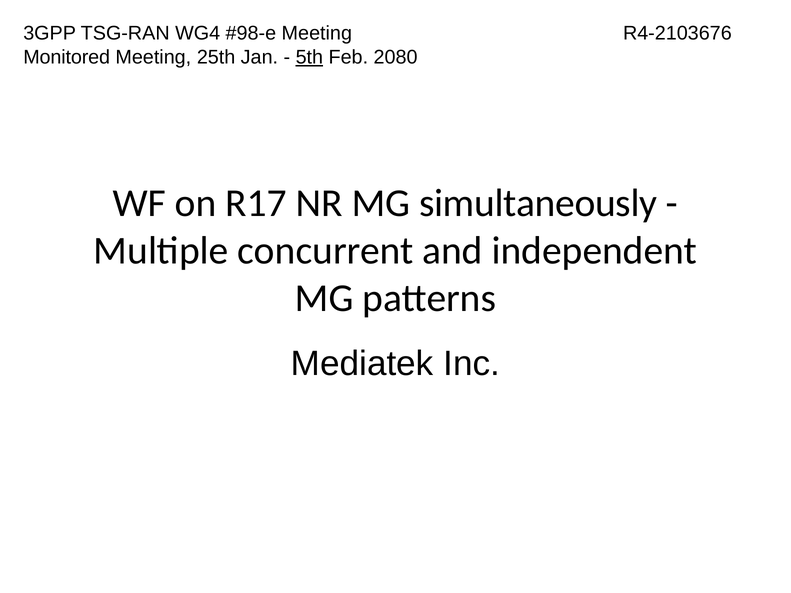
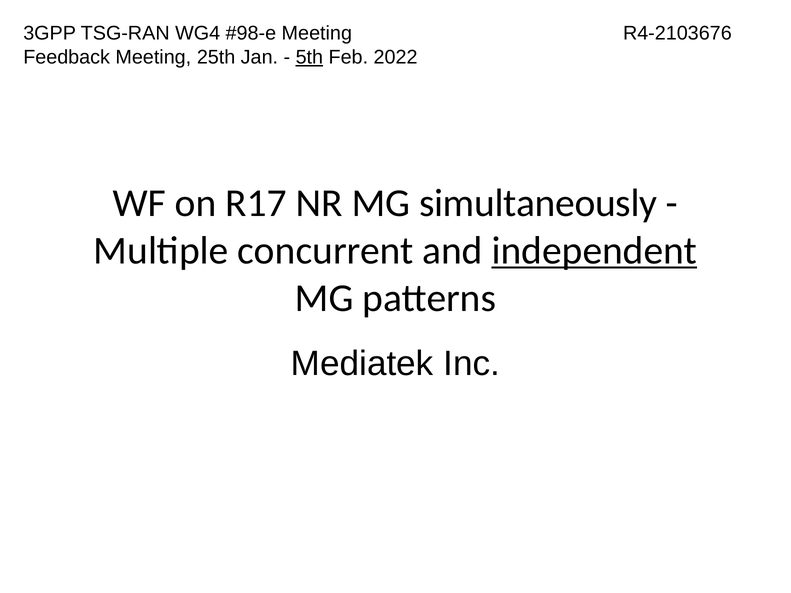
Monitored: Monitored -> Feedback (67, 57)
2080: 2080 -> 2022 (396, 57)
independent underline: none -> present (594, 251)
